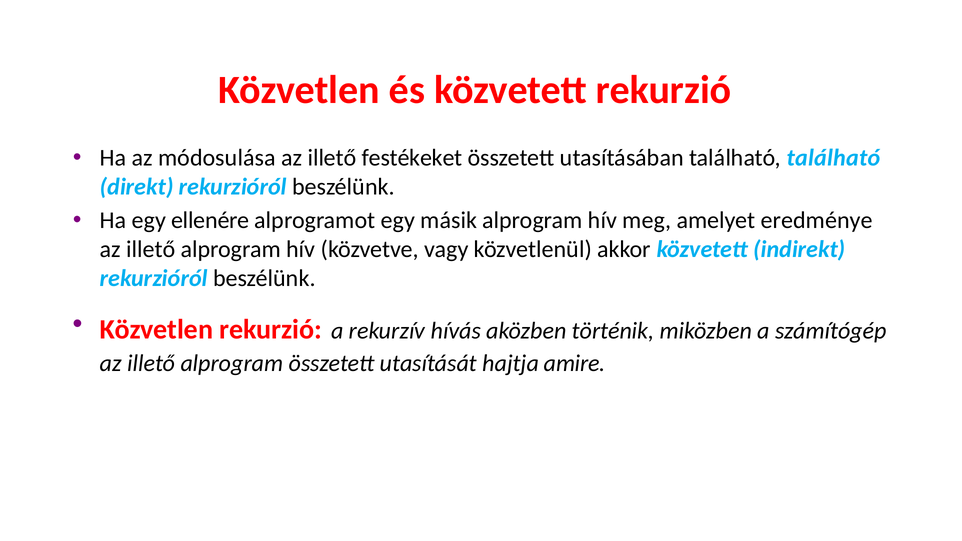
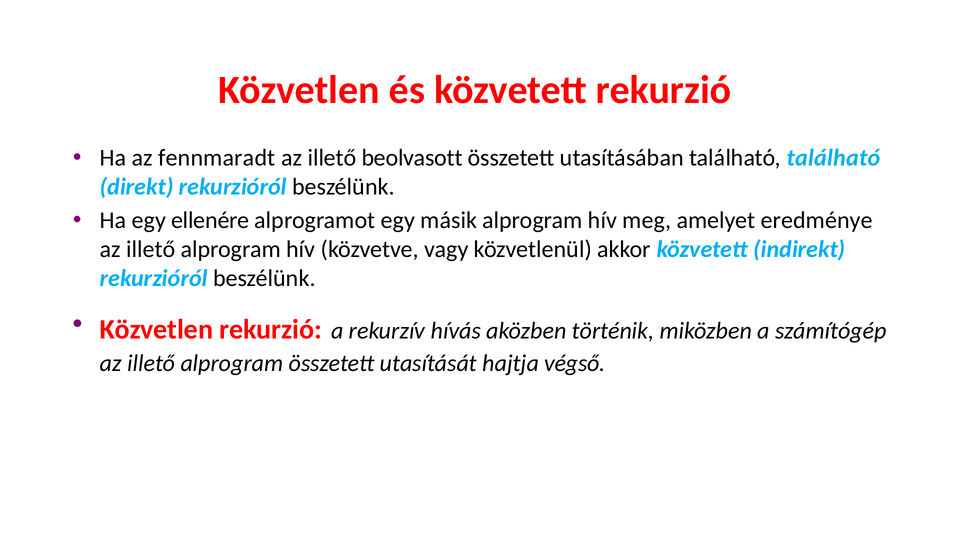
módosulása: módosulása -> fennmaradt (217, 158)
festékeket: festékeket -> beolvasott (412, 158)
amire: amire -> végső (575, 363)
